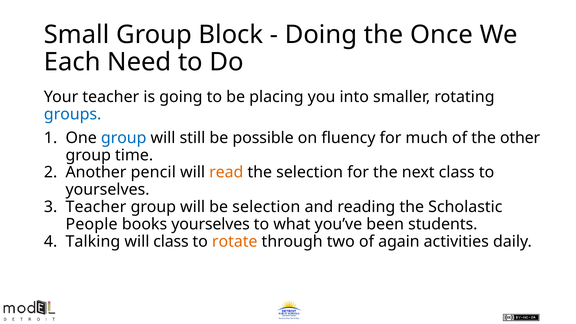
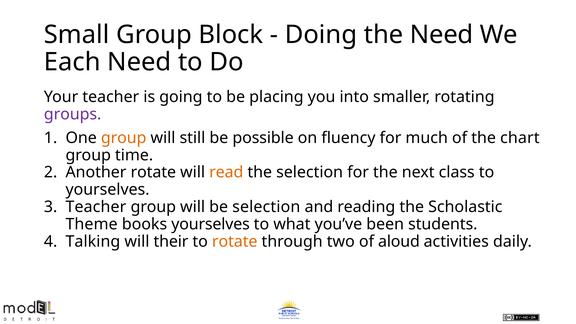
the Once: Once -> Need (442, 35)
groups colour: blue -> purple (73, 114)
group colour: blue -> orange (124, 138)
other: other -> chart (520, 138)
Another pencil: pencil -> rotate (153, 172)
People: People -> Theme (92, 224)
will class: class -> their (171, 241)
again: again -> aloud (399, 241)
